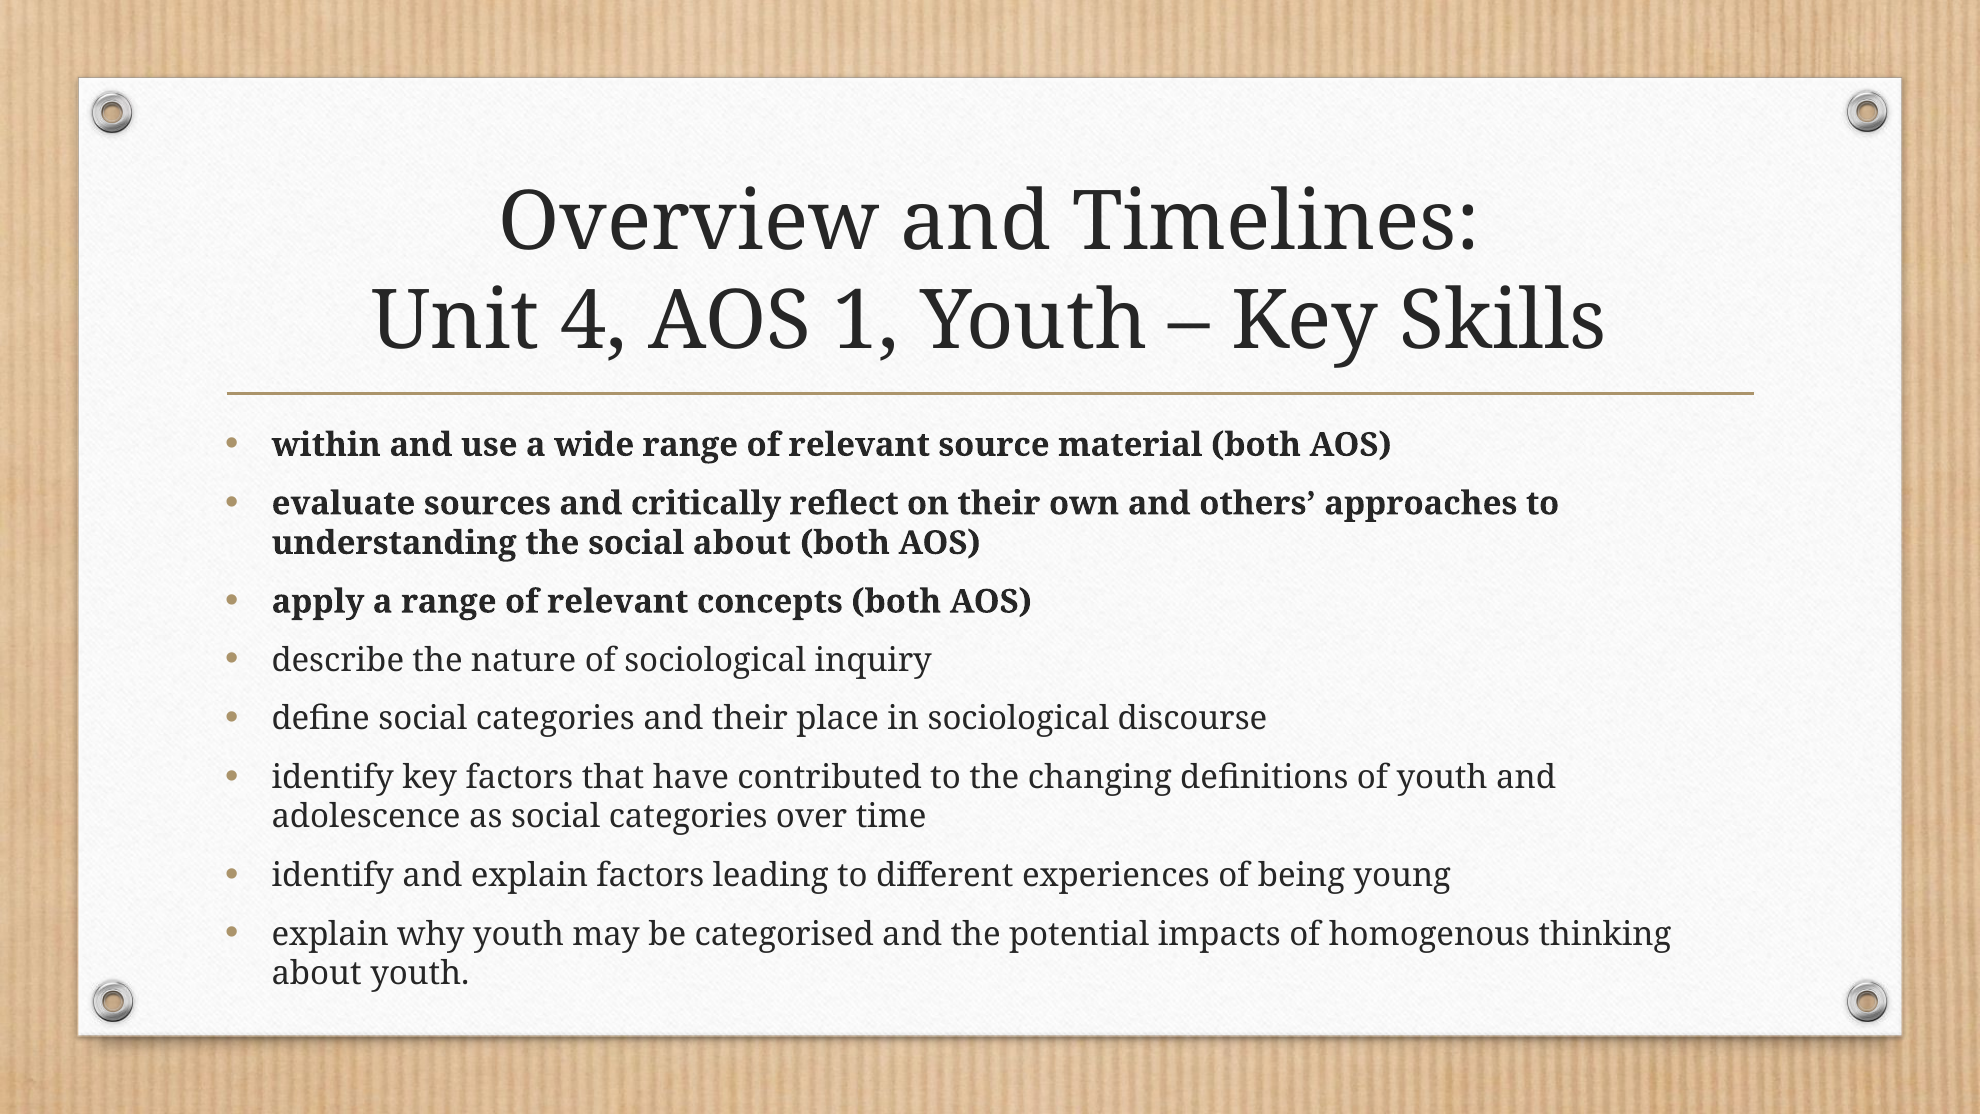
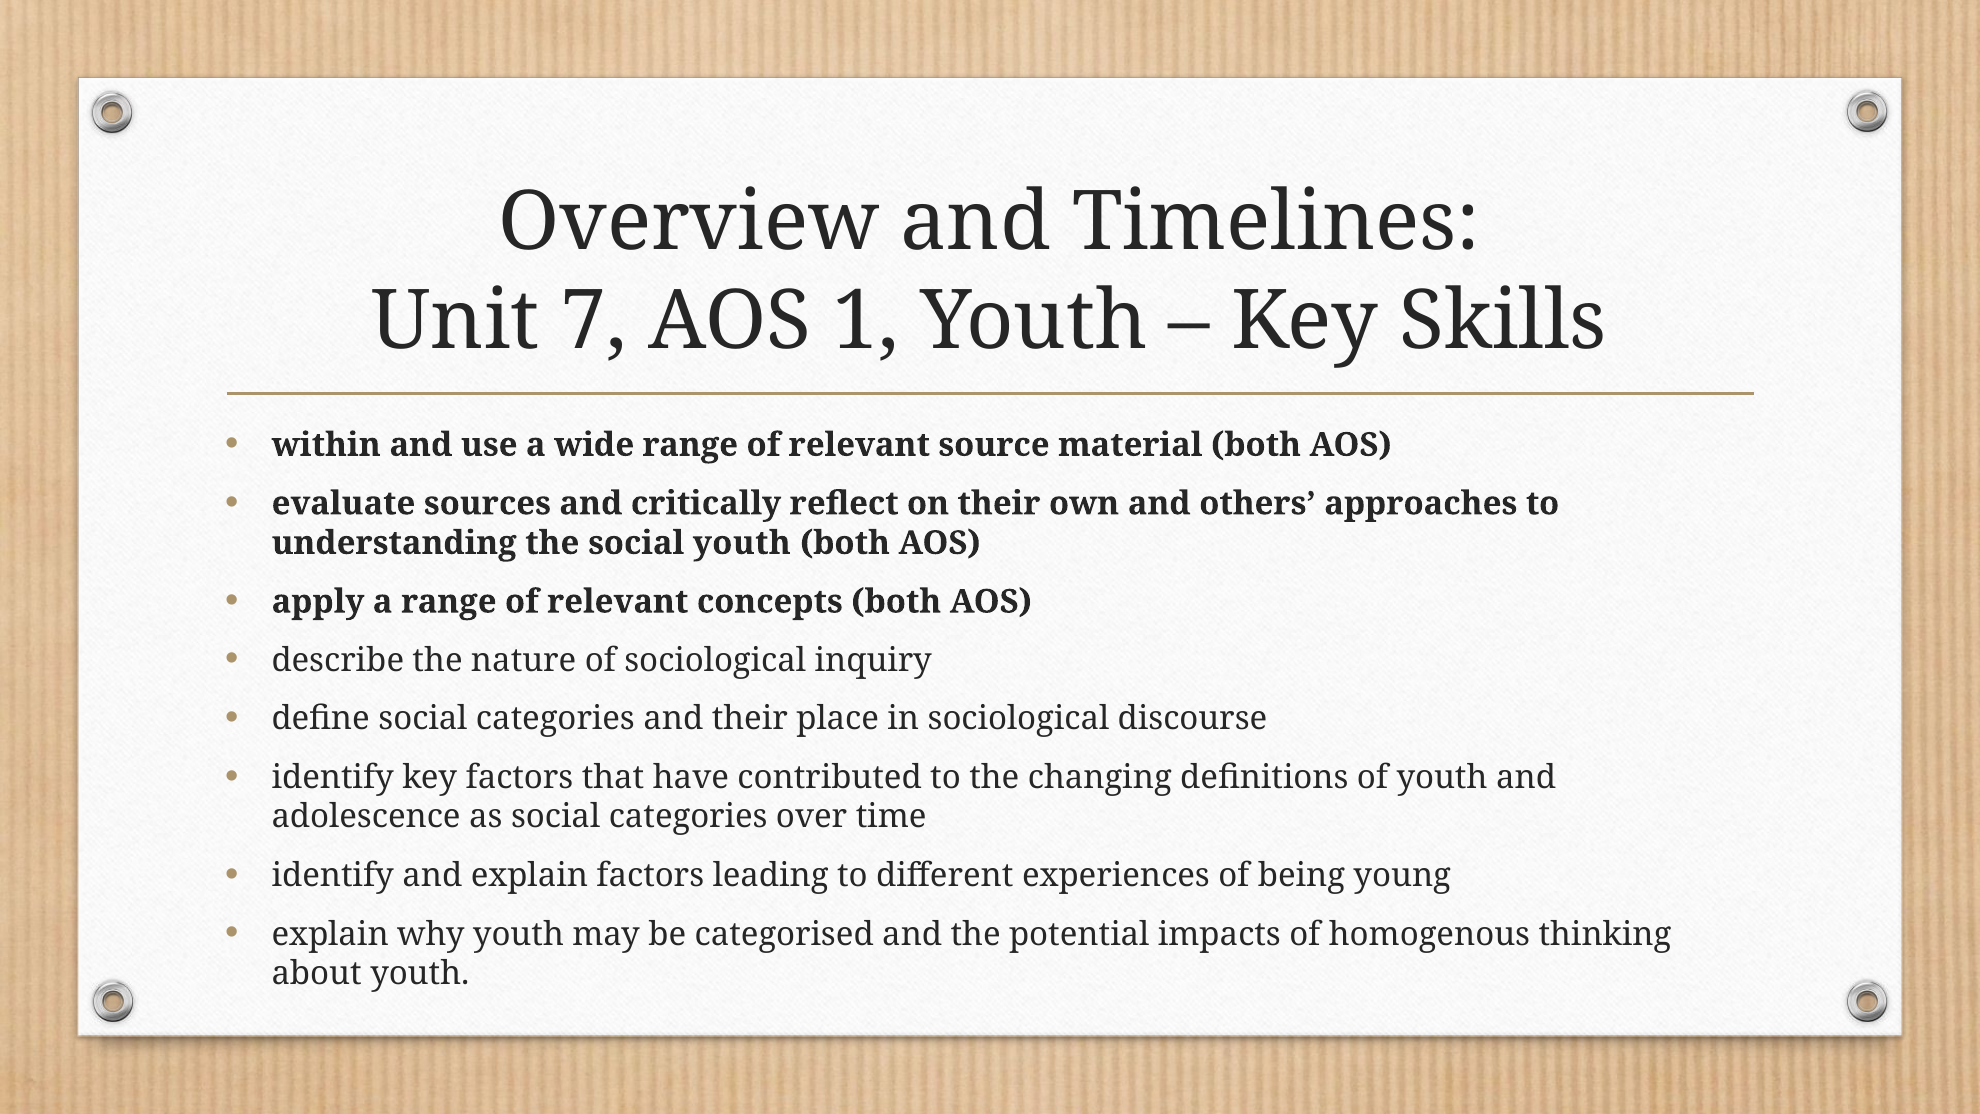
4: 4 -> 7 (594, 321)
social about: about -> youth (742, 543)
